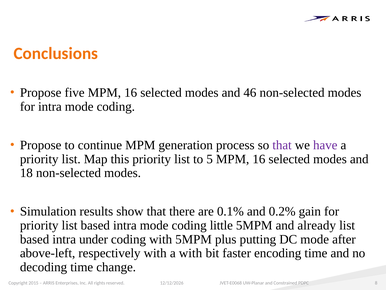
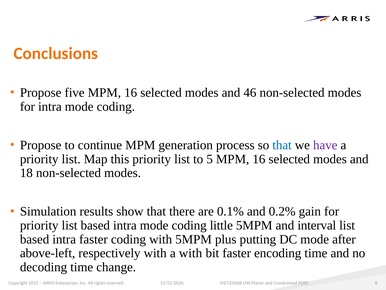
that colour: purple -> blue (282, 145)
already: already -> interval (317, 225)
intra under: under -> faster (93, 239)
